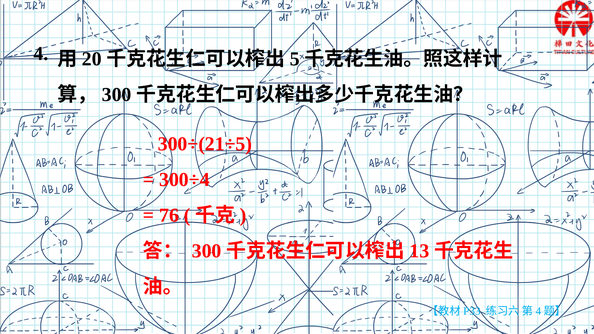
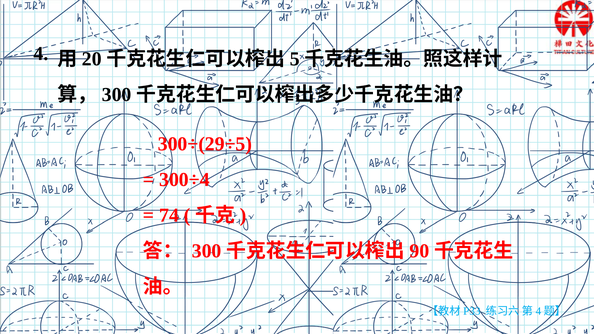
300÷(21÷5: 300÷(21÷5 -> 300÷(29÷5 (205, 144)
76: 76 -> 74 (169, 215)
13: 13 -> 90 (419, 251)
